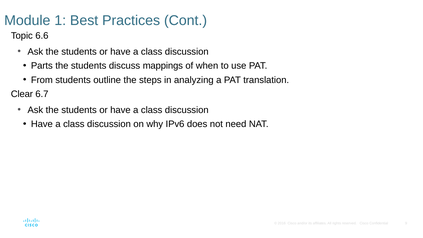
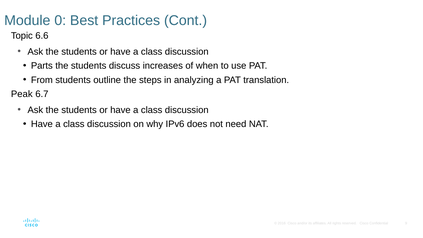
1: 1 -> 0 (60, 20)
mappings: mappings -> increases (163, 66)
Clear: Clear -> Peak (22, 94)
